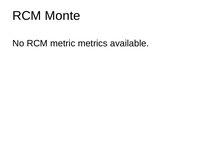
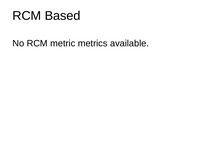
Monte: Monte -> Based (63, 16)
